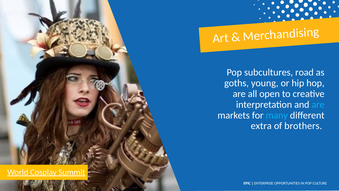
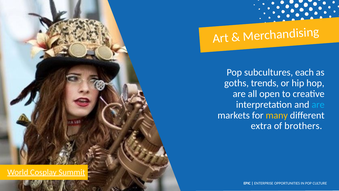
road: road -> each (304, 72)
young: young -> trends (265, 83)
many colour: light blue -> yellow (277, 115)
